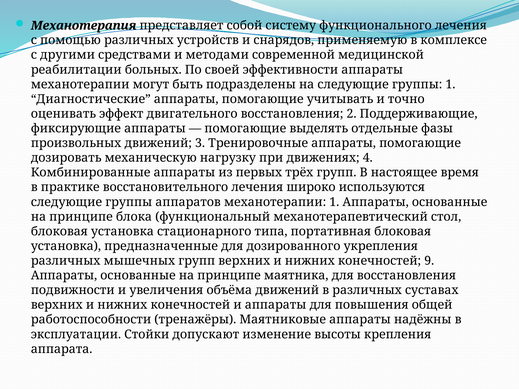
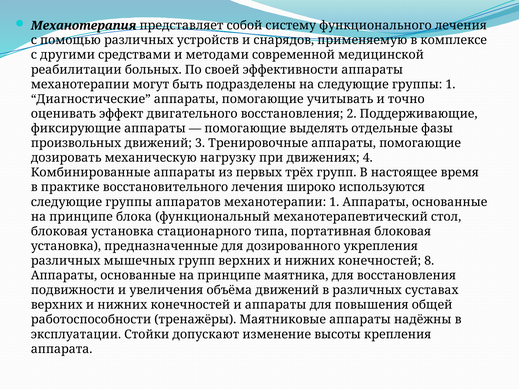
9: 9 -> 8 (429, 261)
